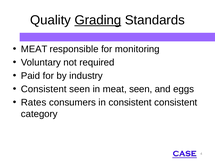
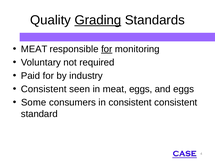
for underline: none -> present (107, 49)
meat seen: seen -> eggs (141, 89)
Rates: Rates -> Some (34, 103)
category: category -> standard (39, 114)
